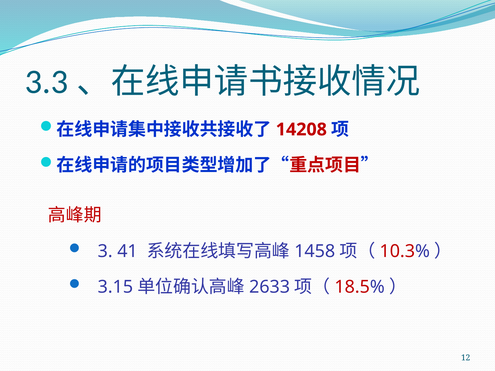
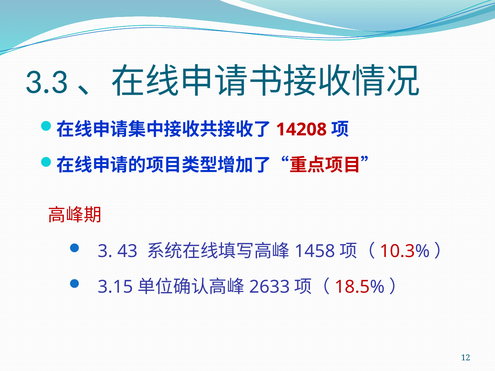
41: 41 -> 43 (127, 251)
